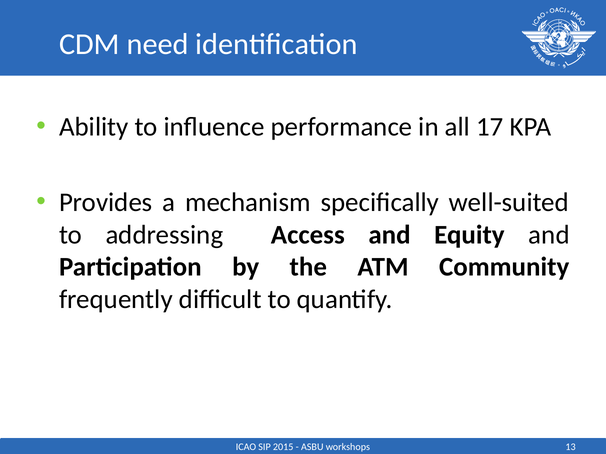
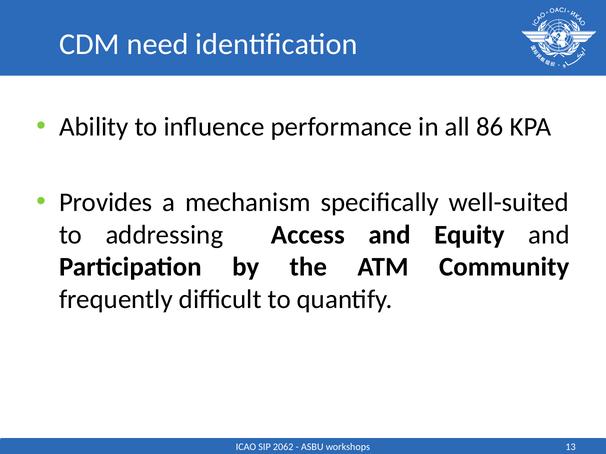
17: 17 -> 86 (490, 127)
2015: 2015 -> 2062 (283, 448)
